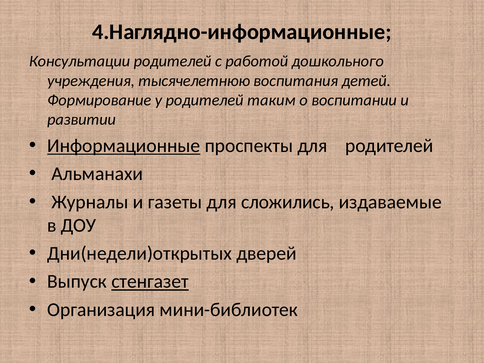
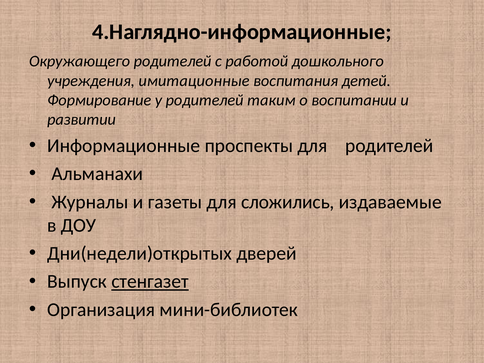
Консультации: Консультации -> Окружающего (80, 61)
тысячелетнюю: тысячелетнюю -> имитационные (194, 81)
Информационные underline: present -> none (124, 146)
